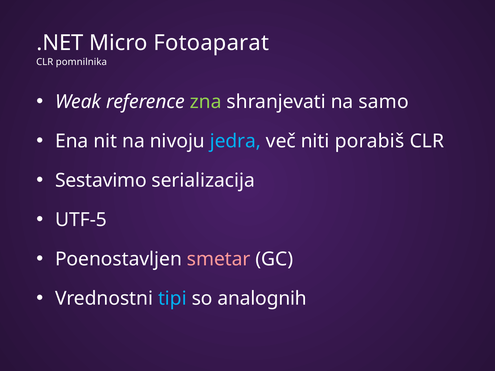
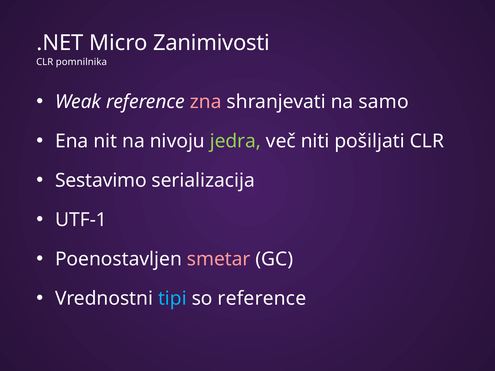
Fotoaparat: Fotoaparat -> Zanimivosti (212, 43)
zna colour: light green -> pink (206, 102)
jedra colour: light blue -> light green (235, 141)
porabiš: porabiš -> pošiljati (370, 141)
UTF-5: UTF-5 -> UTF-1 (81, 220)
so analognih: analognih -> reference (262, 299)
